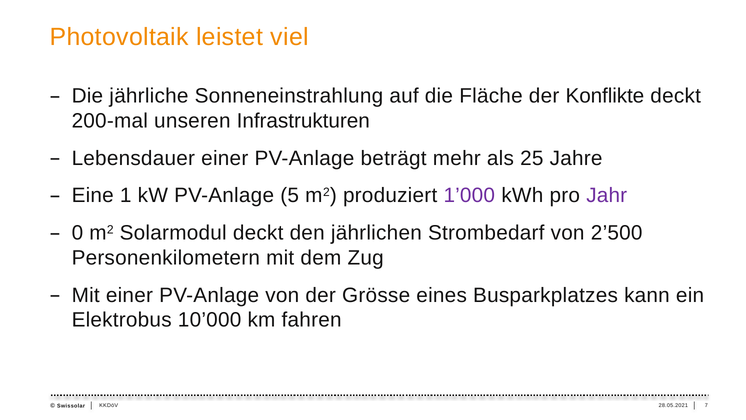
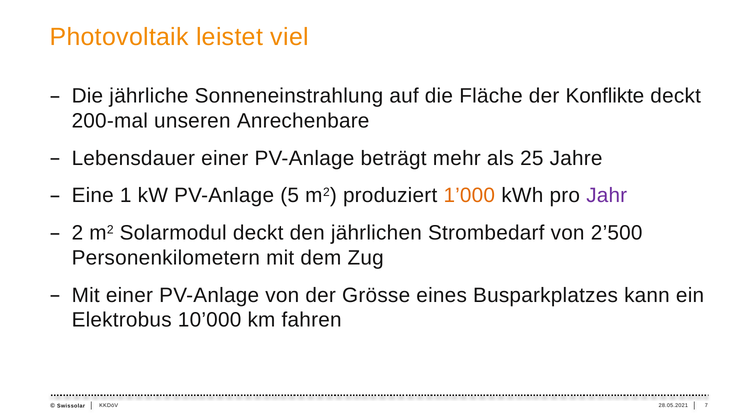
Infrastrukturen: Infrastrukturen -> Anrechenbare (303, 121)
1’000 colour: purple -> orange (469, 195)
0: 0 -> 2 (77, 233)
